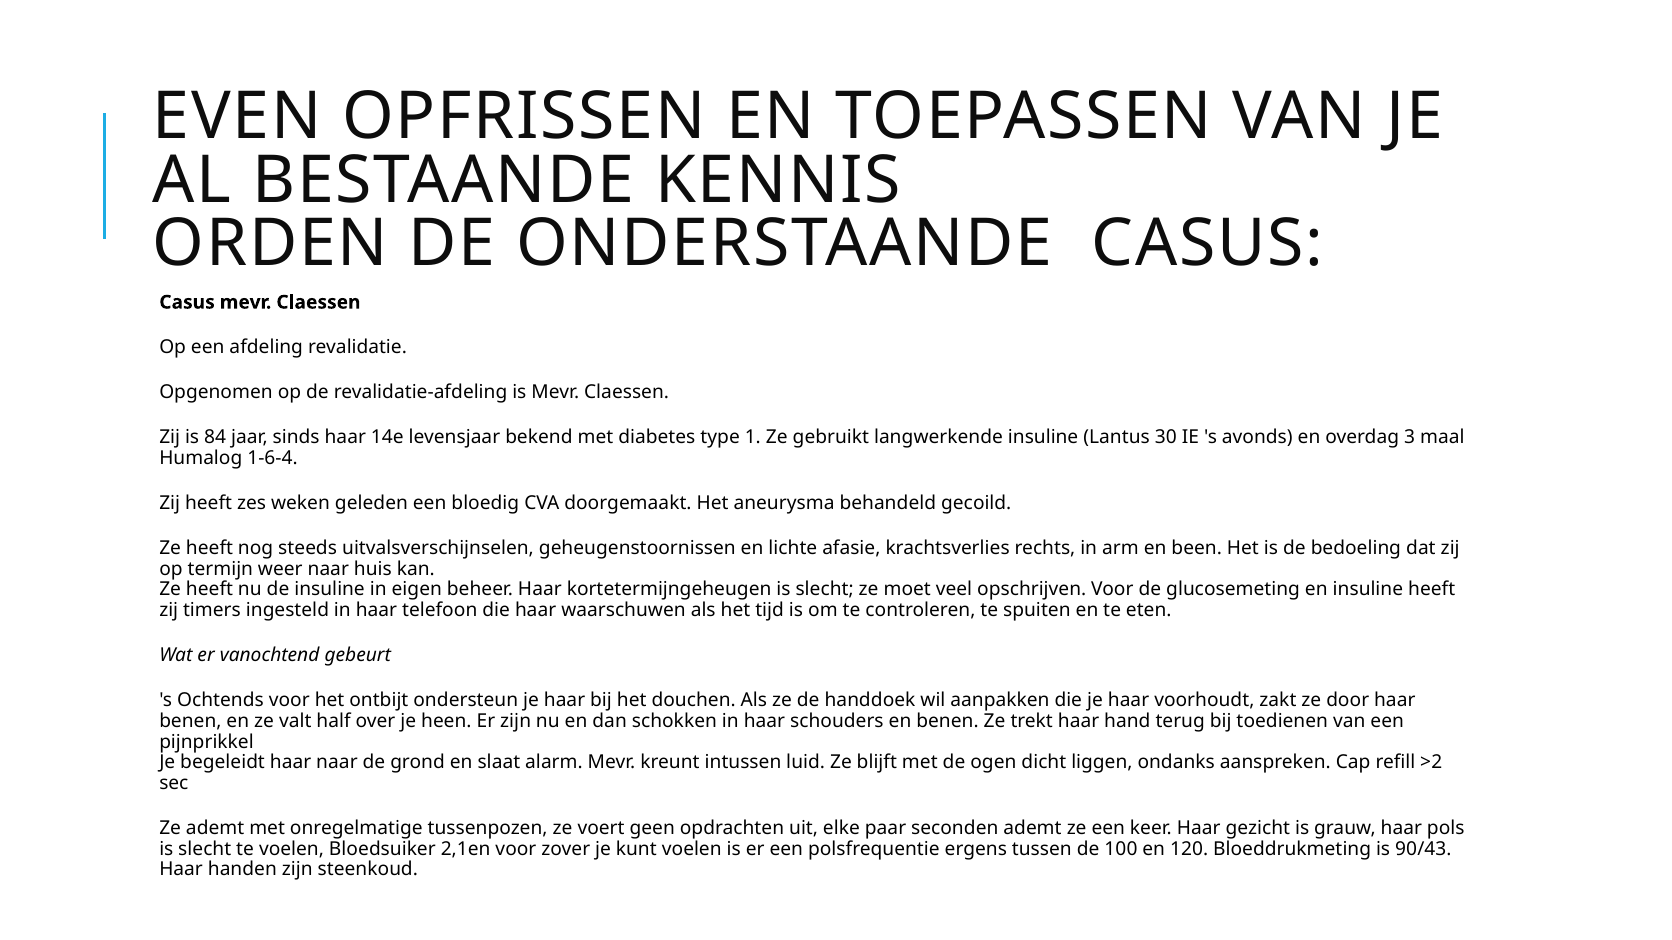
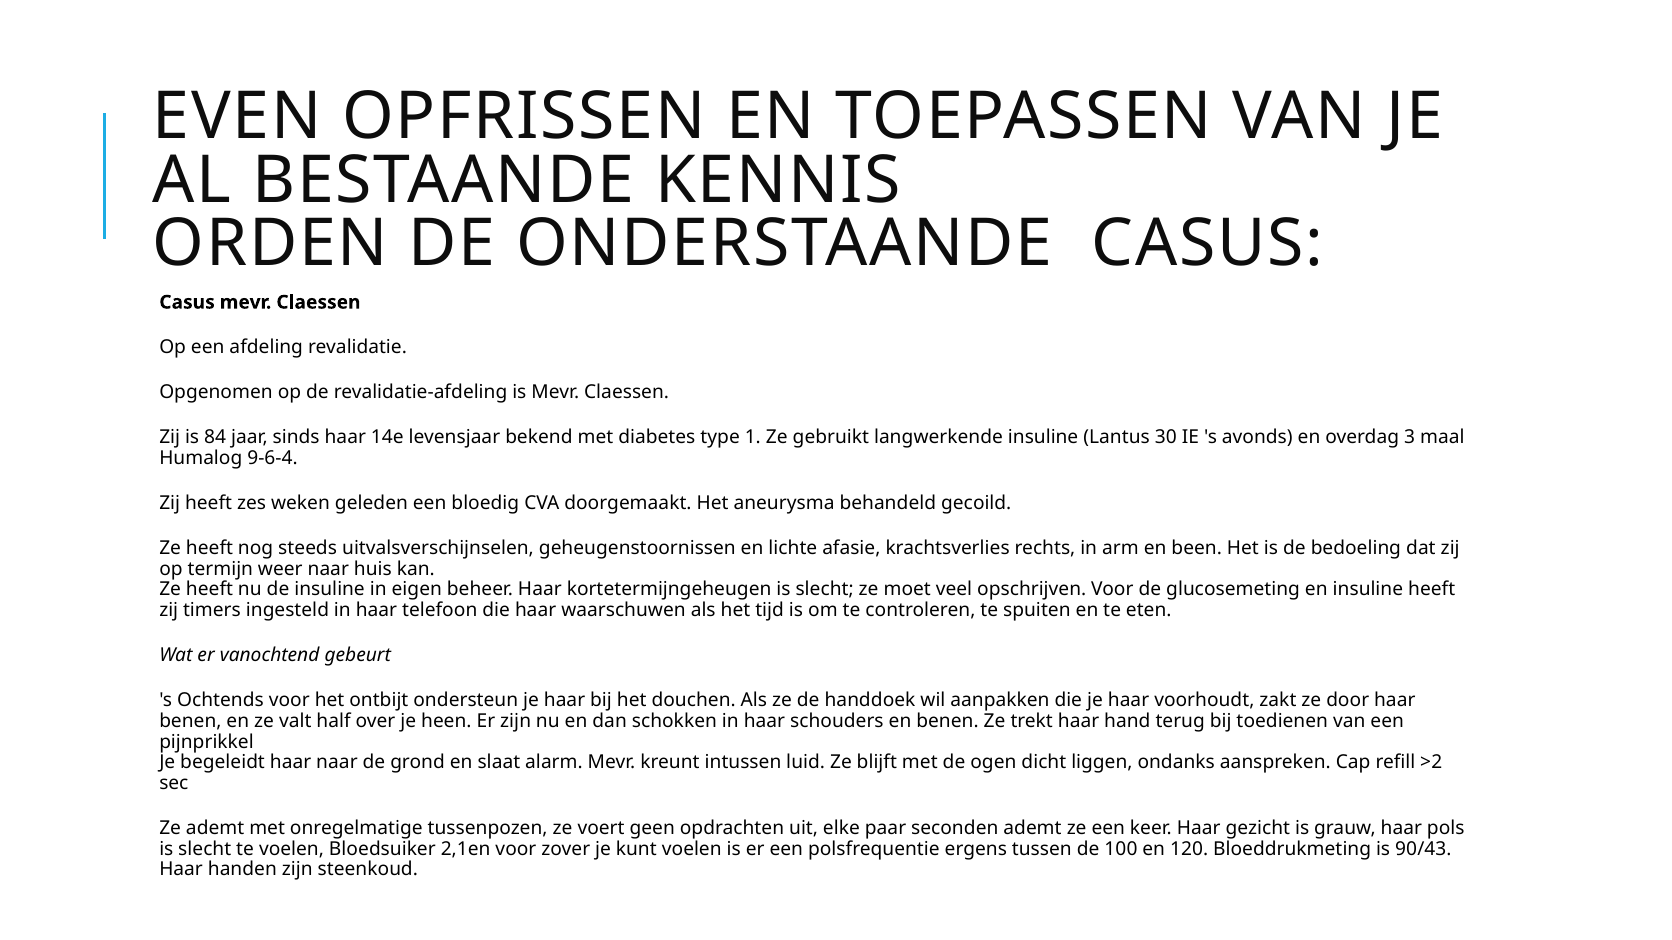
1-6-4: 1-6-4 -> 9-6-4 (273, 458)
